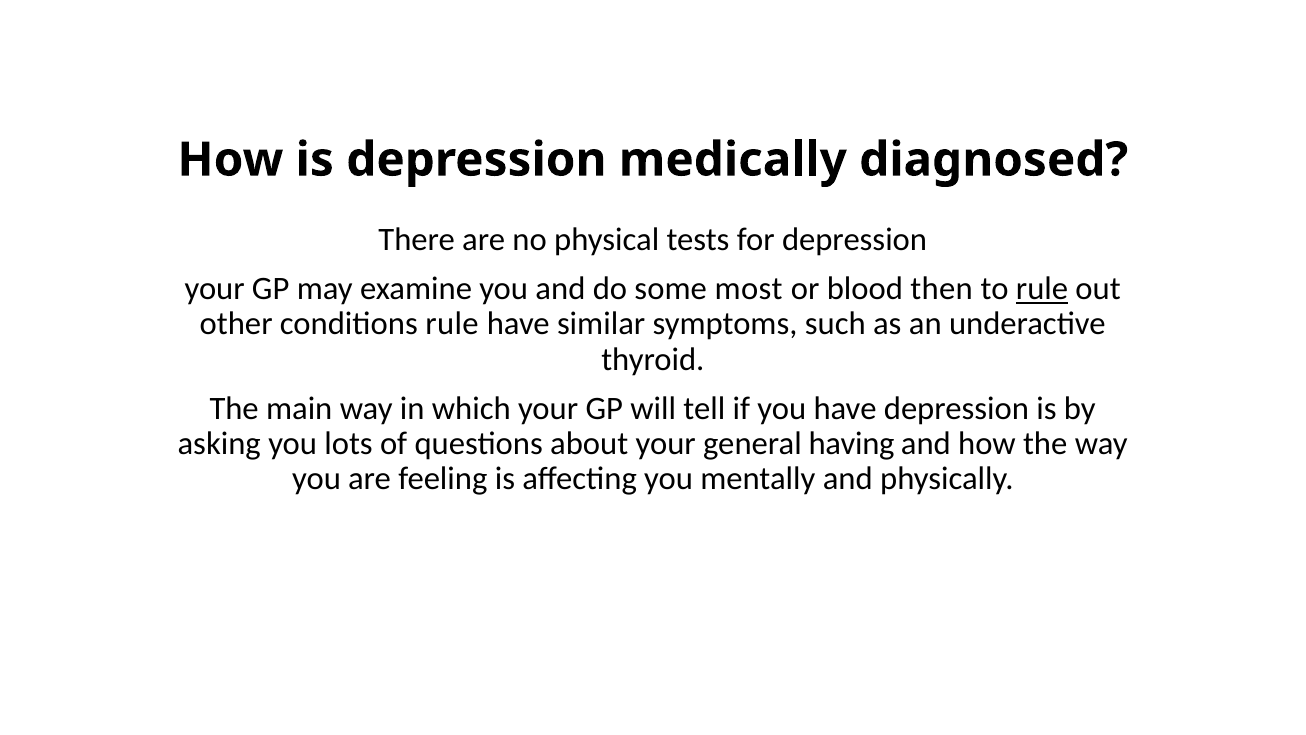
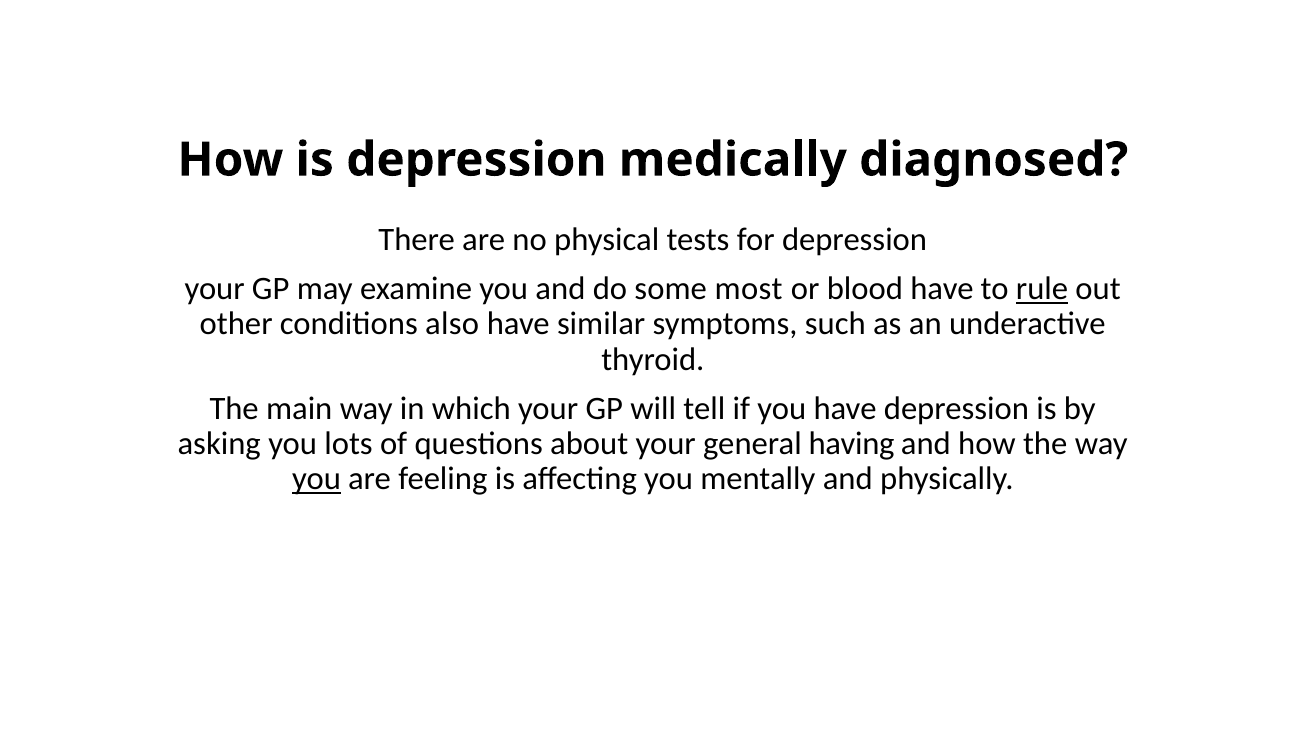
blood then: then -> have (942, 289)
conditions rule: rule -> also (452, 324)
you underline: none -> present (317, 479)
